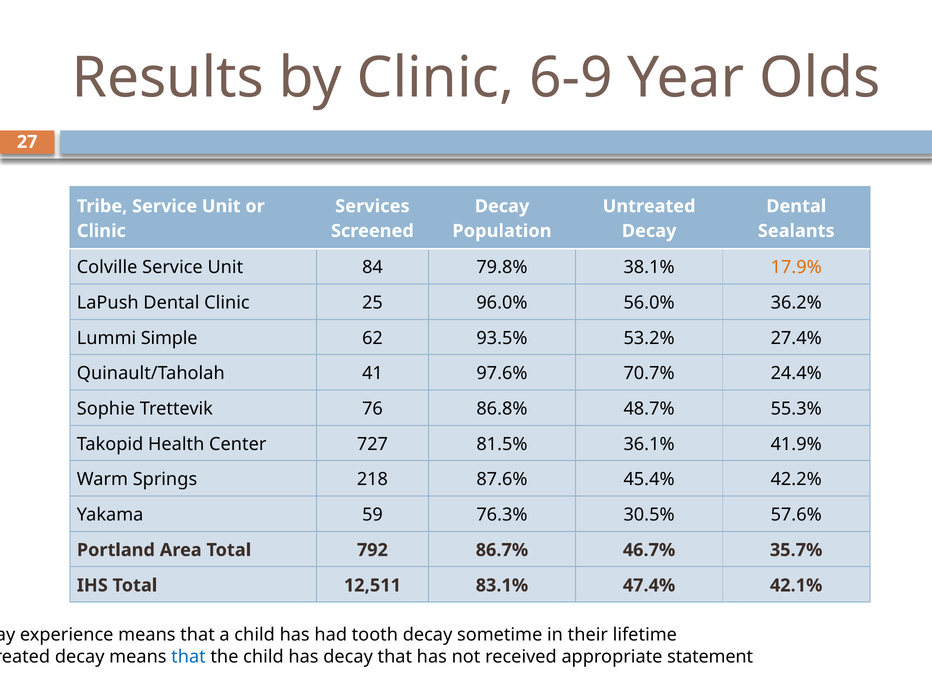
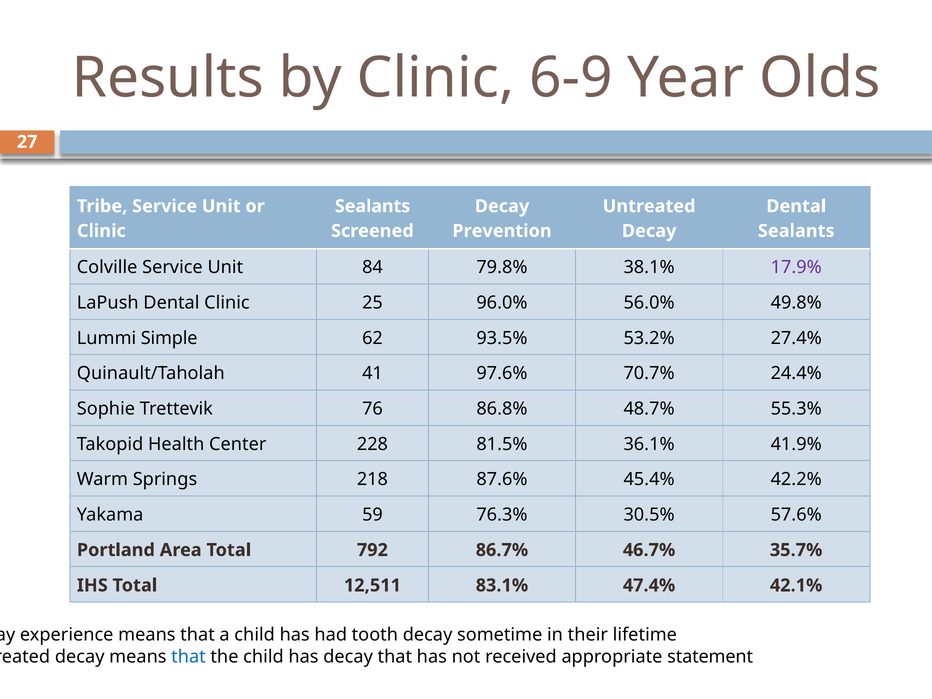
Services: Services -> Sealants (373, 206)
Population: Population -> Prevention (502, 231)
17.9% colour: orange -> purple (796, 267)
36.2%: 36.2% -> 49.8% (796, 303)
727: 727 -> 228 (372, 444)
